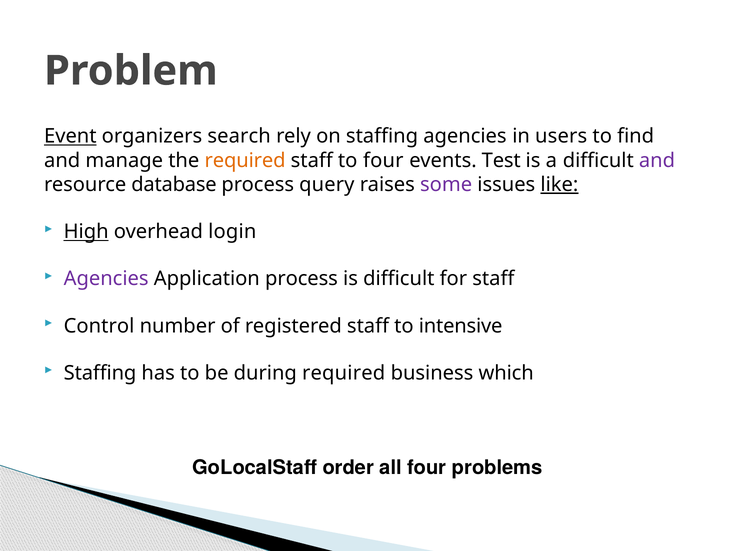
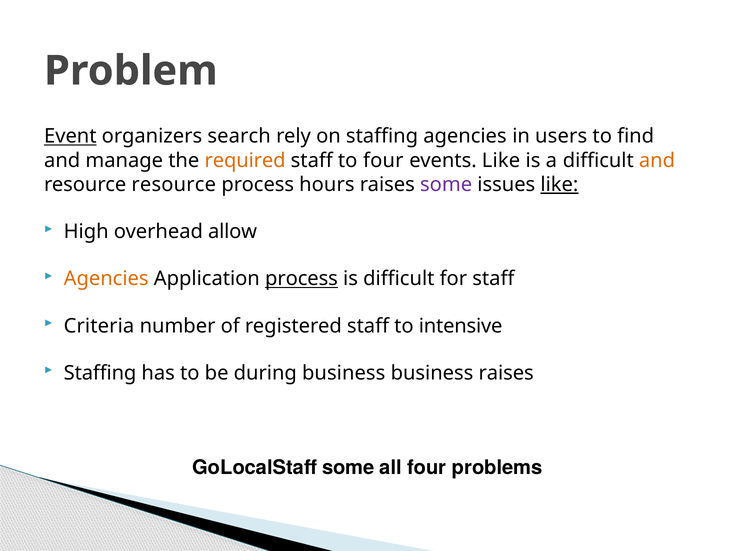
events Test: Test -> Like (501, 160)
and colour: purple -> orange (657, 160)
resource database: database -> resource (174, 185)
query: query -> hours (327, 185)
High underline: present -> none (86, 232)
login: login -> allow (233, 232)
Agencies colour: purple -> orange (106, 279)
process underline: none -> present (301, 279)
Control: Control -> Criteria (99, 326)
during required: required -> business (344, 373)
business which: which -> raises (506, 373)
GoLocalStaff order: order -> some (348, 468)
